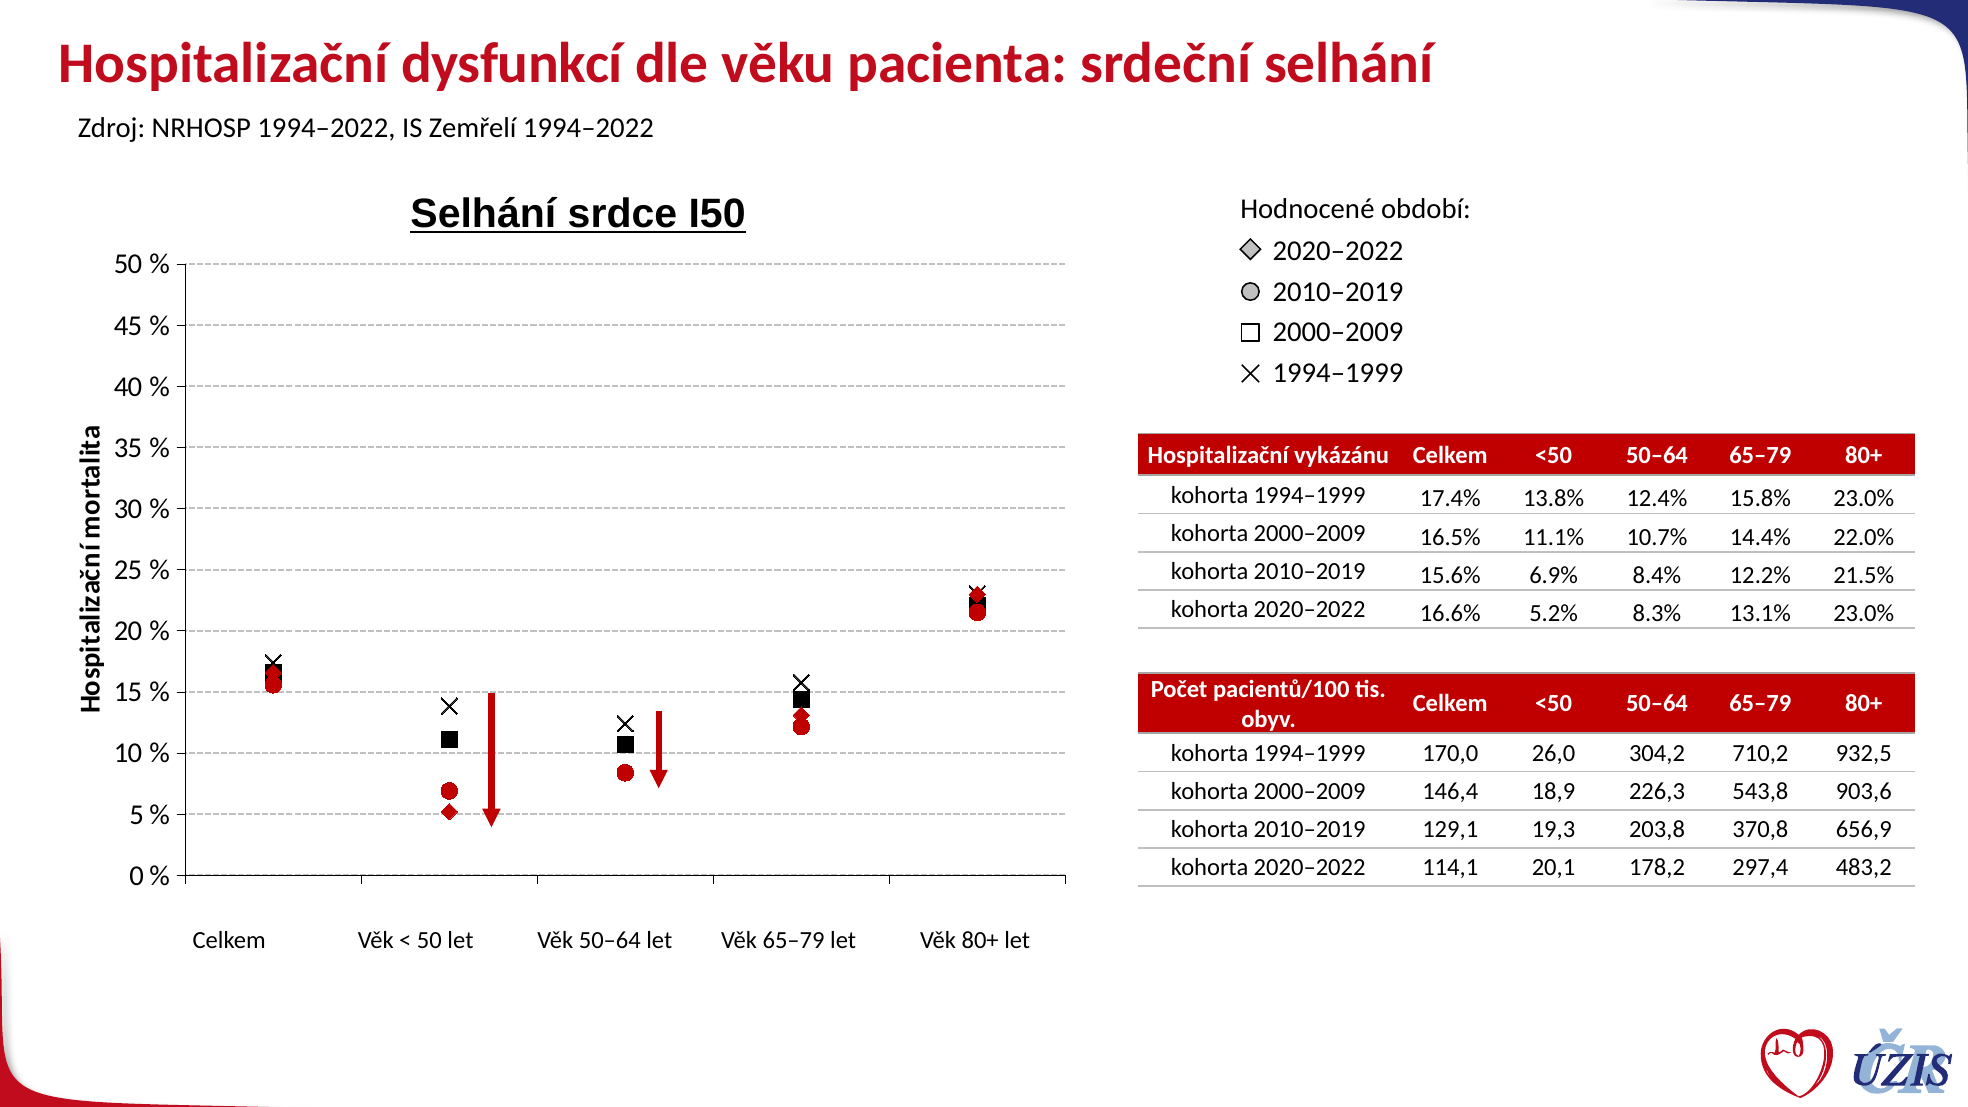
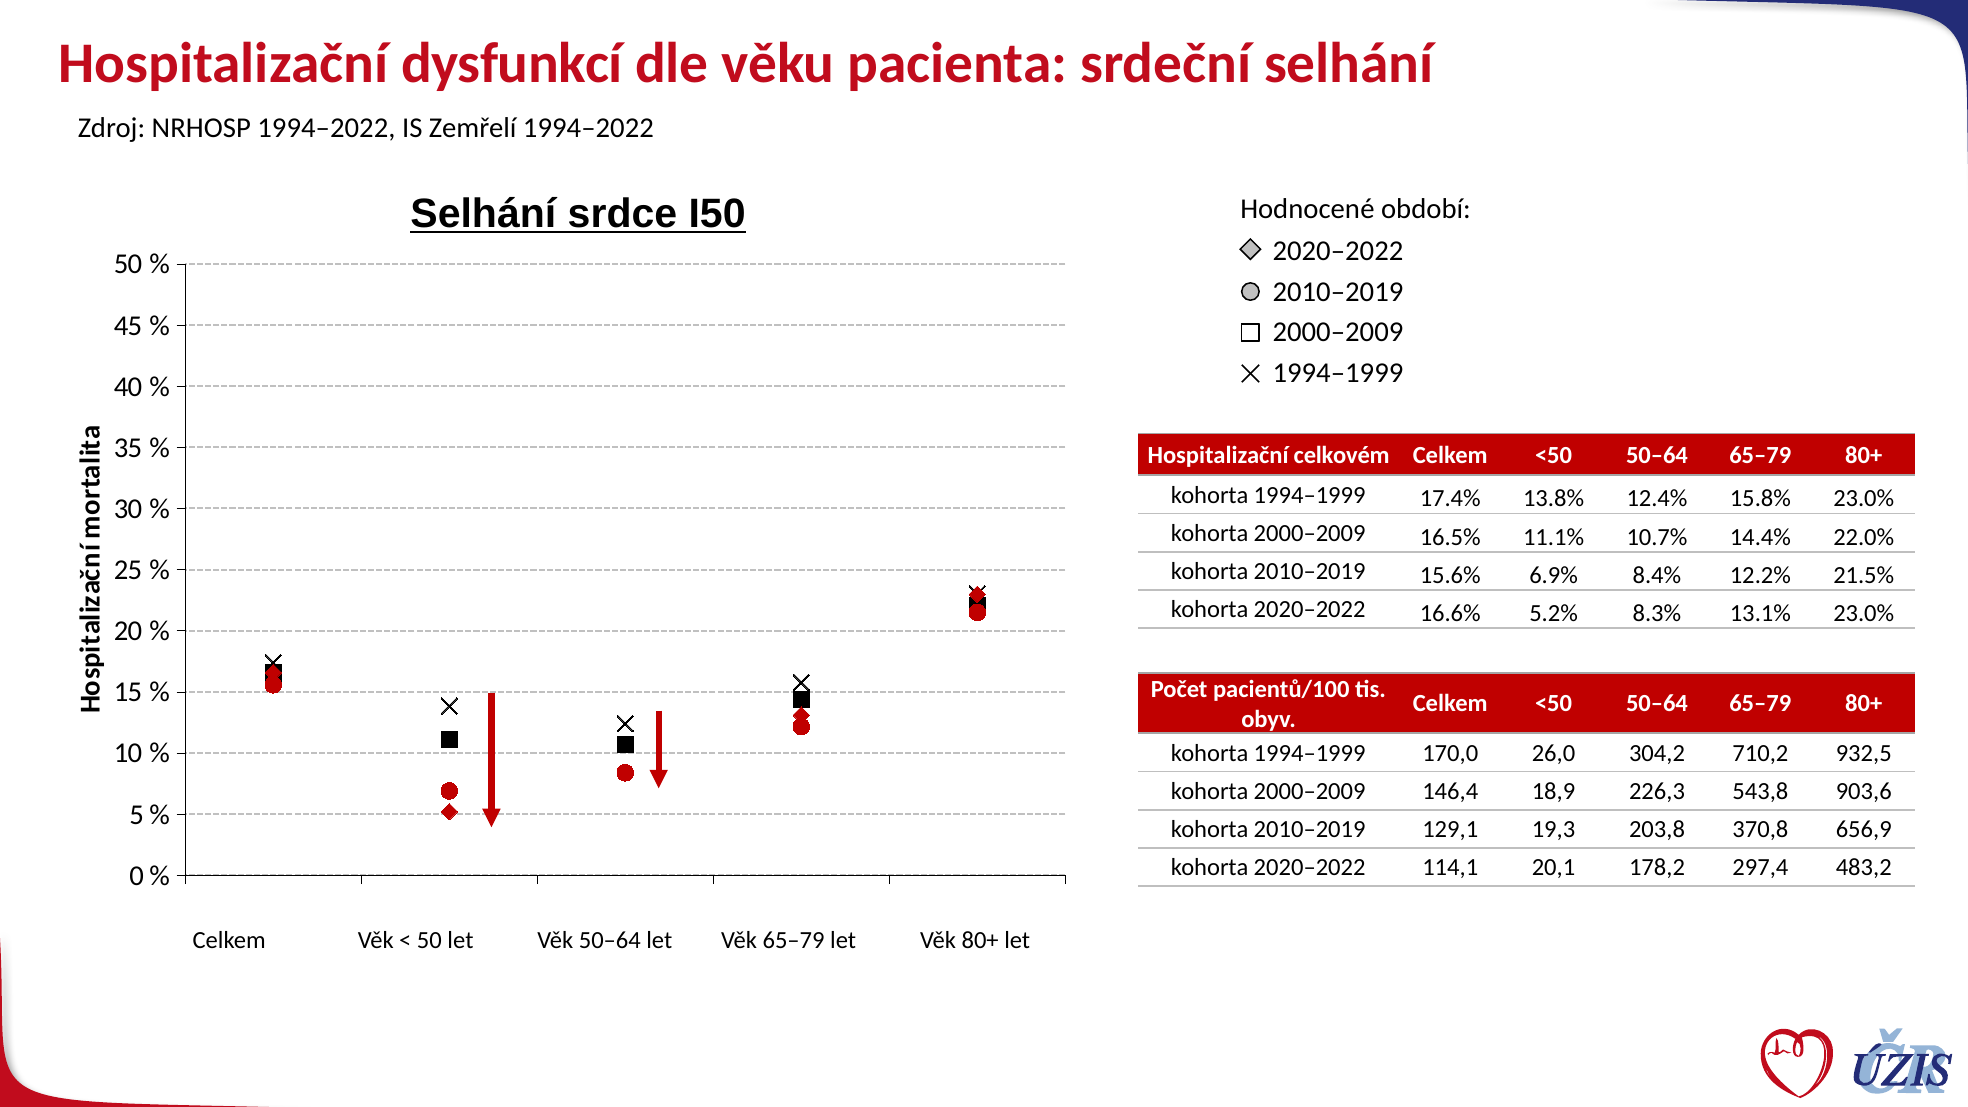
vykázánu: vykázánu -> celkovém (1342, 455)
